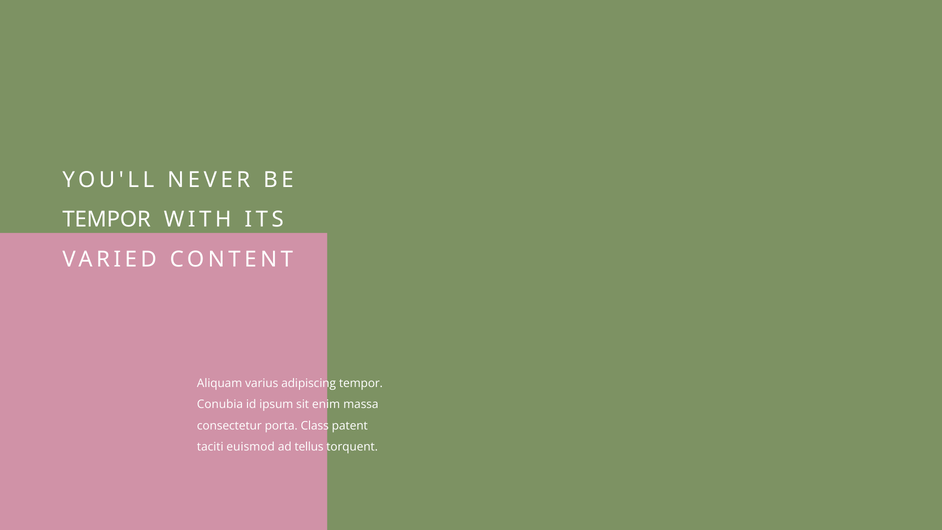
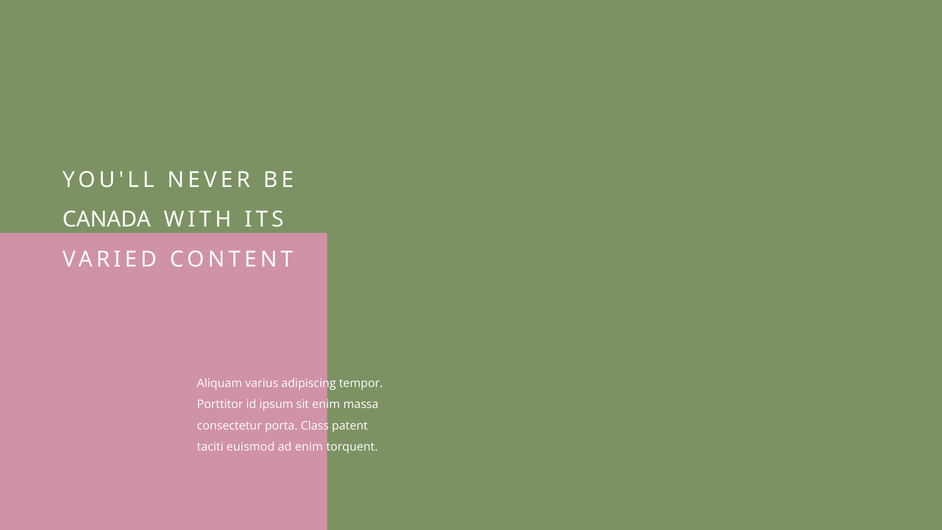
TEMPOR: TEMPOR -> CANADA (107, 220)
Conubia: Conubia -> Porttitor (220, 404)
ad tellus: tellus -> enim (309, 447)
